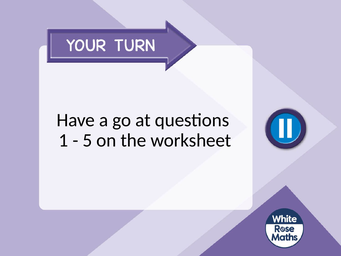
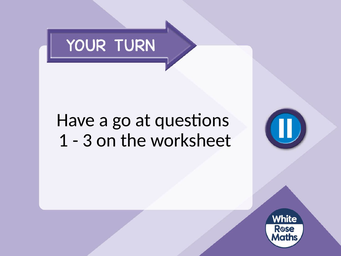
5: 5 -> 3 (87, 140)
